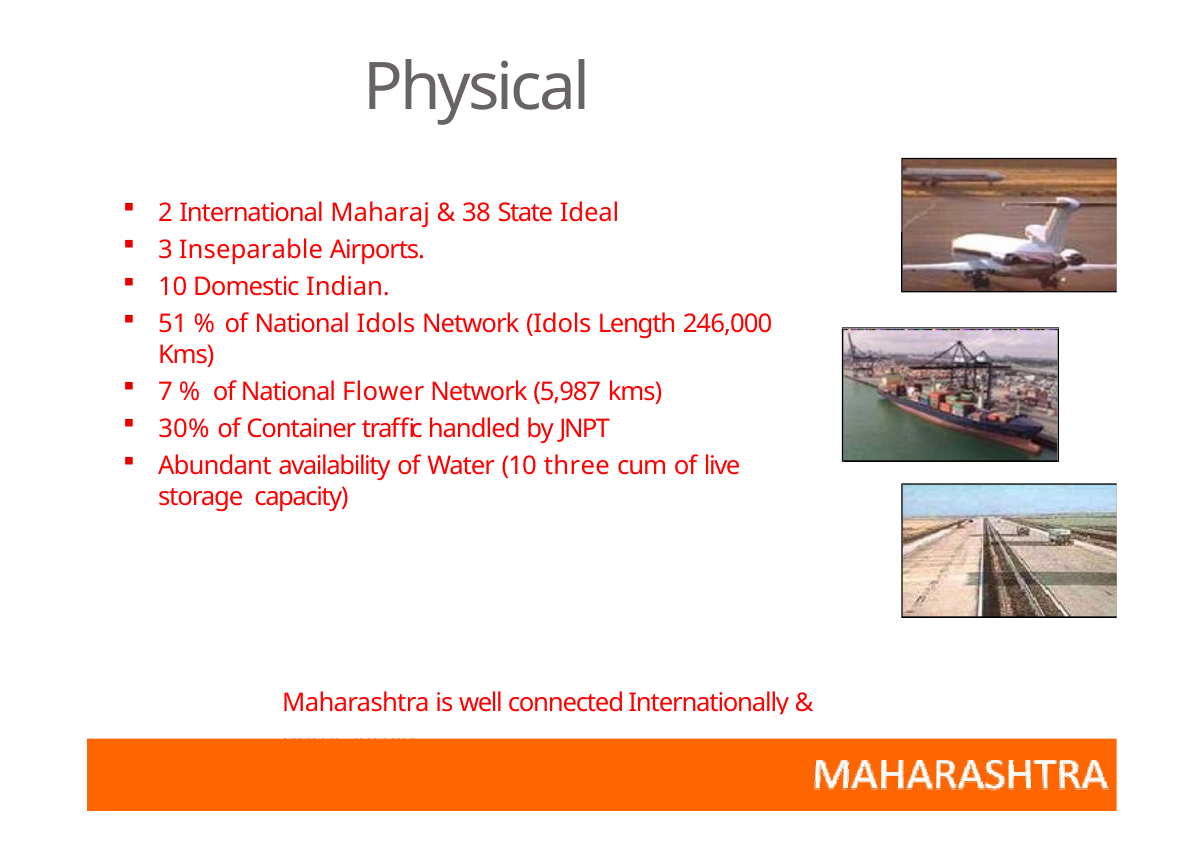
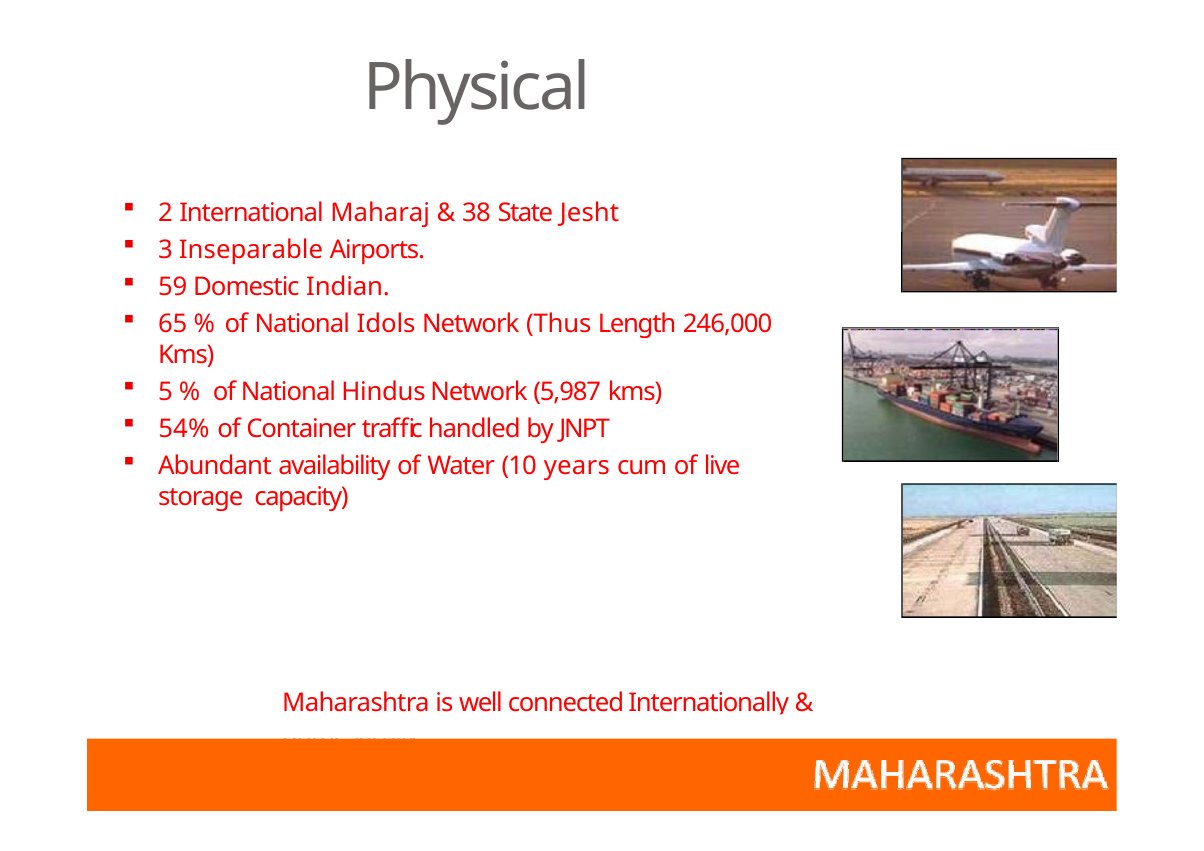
Ideal: Ideal -> Jesht (590, 213)
10: 10 -> 59 (173, 287)
51: 51 -> 65 (173, 324)
Network Idols: Idols -> Thus (559, 324)
7: 7 -> 5 (166, 392)
Flower: Flower -> Hindus (384, 392)
30%: 30% -> 54% (184, 429)
three: three -> years (577, 466)
